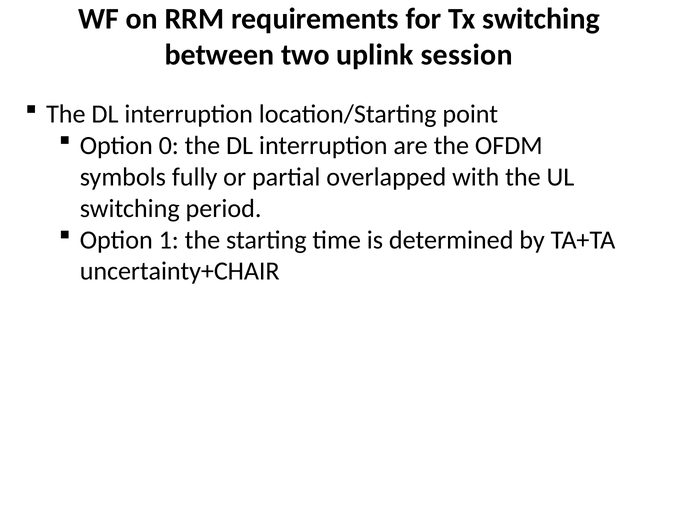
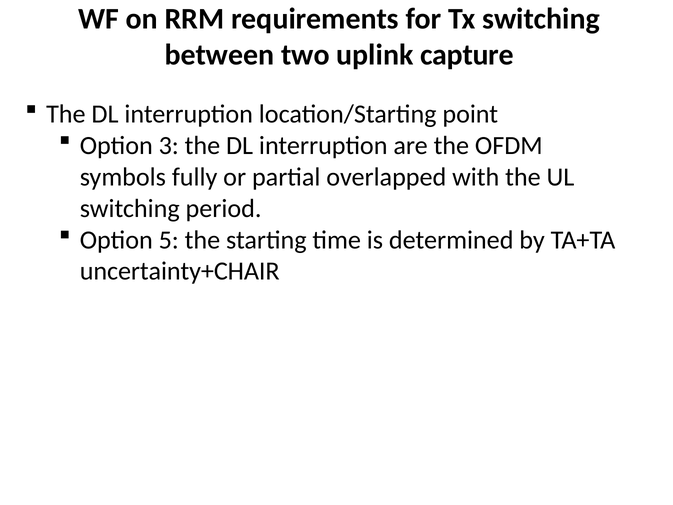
session: session -> capture (467, 55)
0: 0 -> 3 (169, 145)
1: 1 -> 5 (169, 240)
